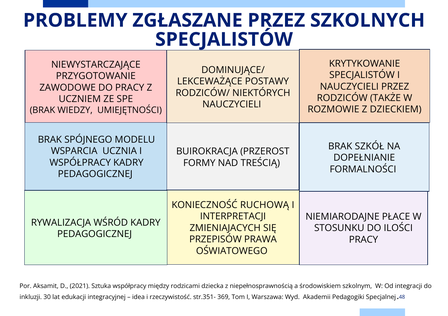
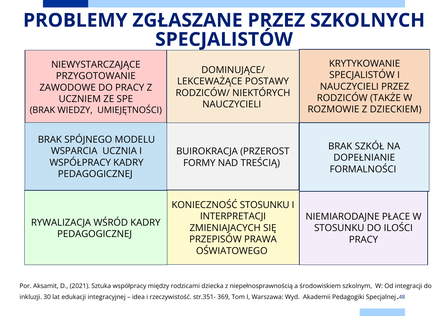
KONIECZNOŚĆ RUCHOWĄ: RUCHOWĄ -> STOSUNKU (265, 205)
